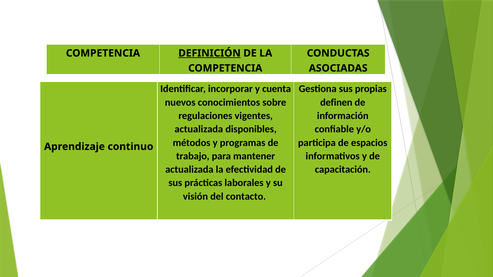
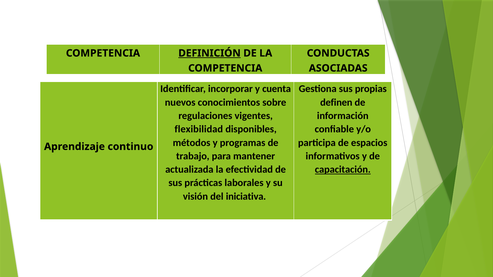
actualizada: actualizada -> flexibilidad (199, 129)
capacitación underline: none -> present (343, 170)
contacto: contacto -> iniciativa (246, 197)
